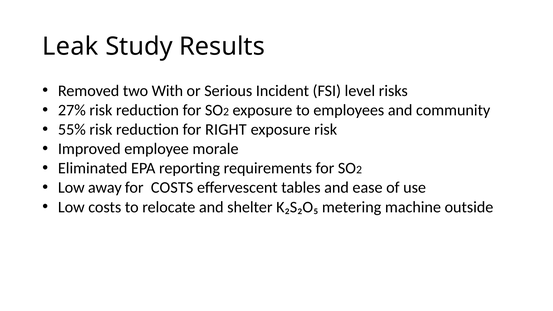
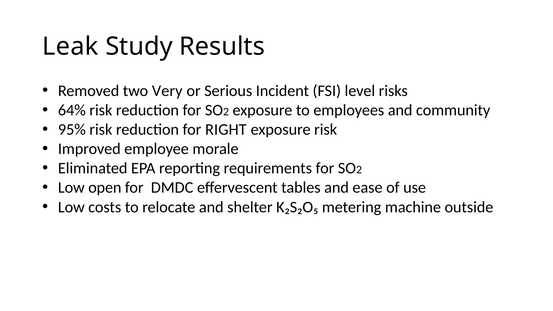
With: With -> Very (167, 91)
27%: 27% -> 64% (72, 110)
55%: 55% -> 95% (72, 130)
away: away -> open (105, 188)
for COSTS: COSTS -> DMDC (172, 188)
